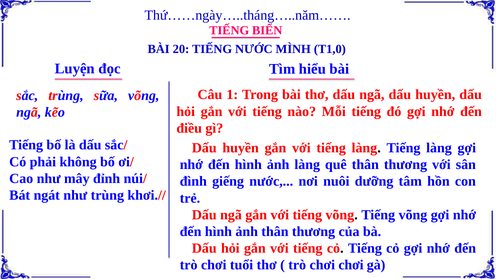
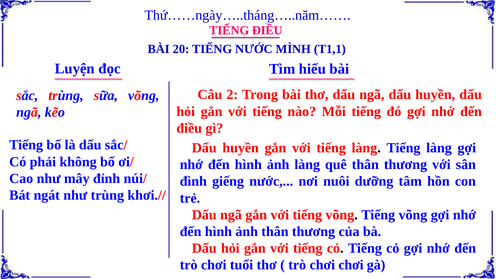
TIẾNG BIỂN: BIỂN -> ĐIỀU (267, 30)
T1,0: T1,0 -> T1,1 (330, 49)
1: 1 -> 2 (232, 95)
